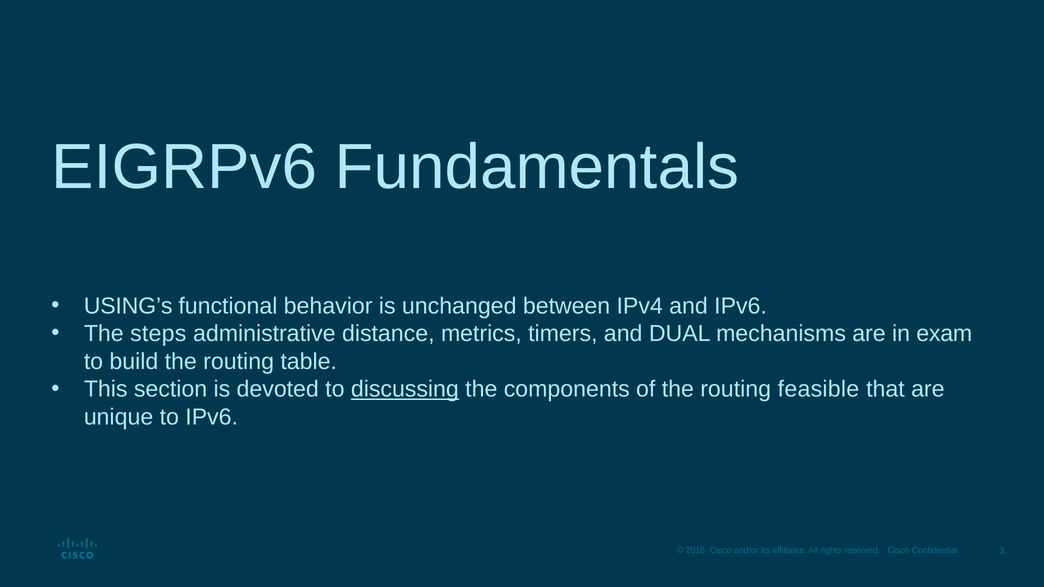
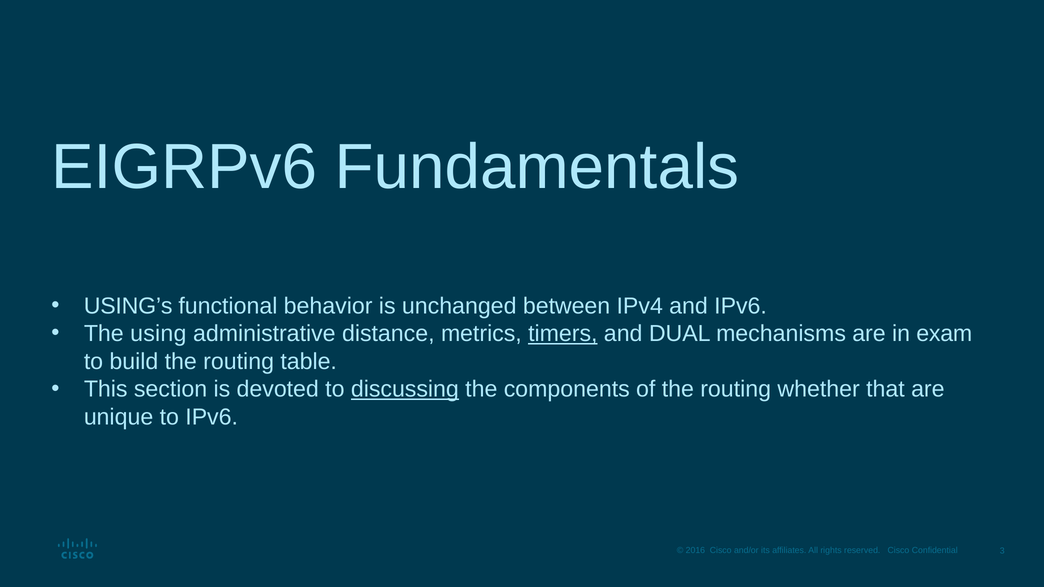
steps: steps -> using (158, 334)
timers underline: none -> present (563, 334)
feasible: feasible -> whether (819, 389)
